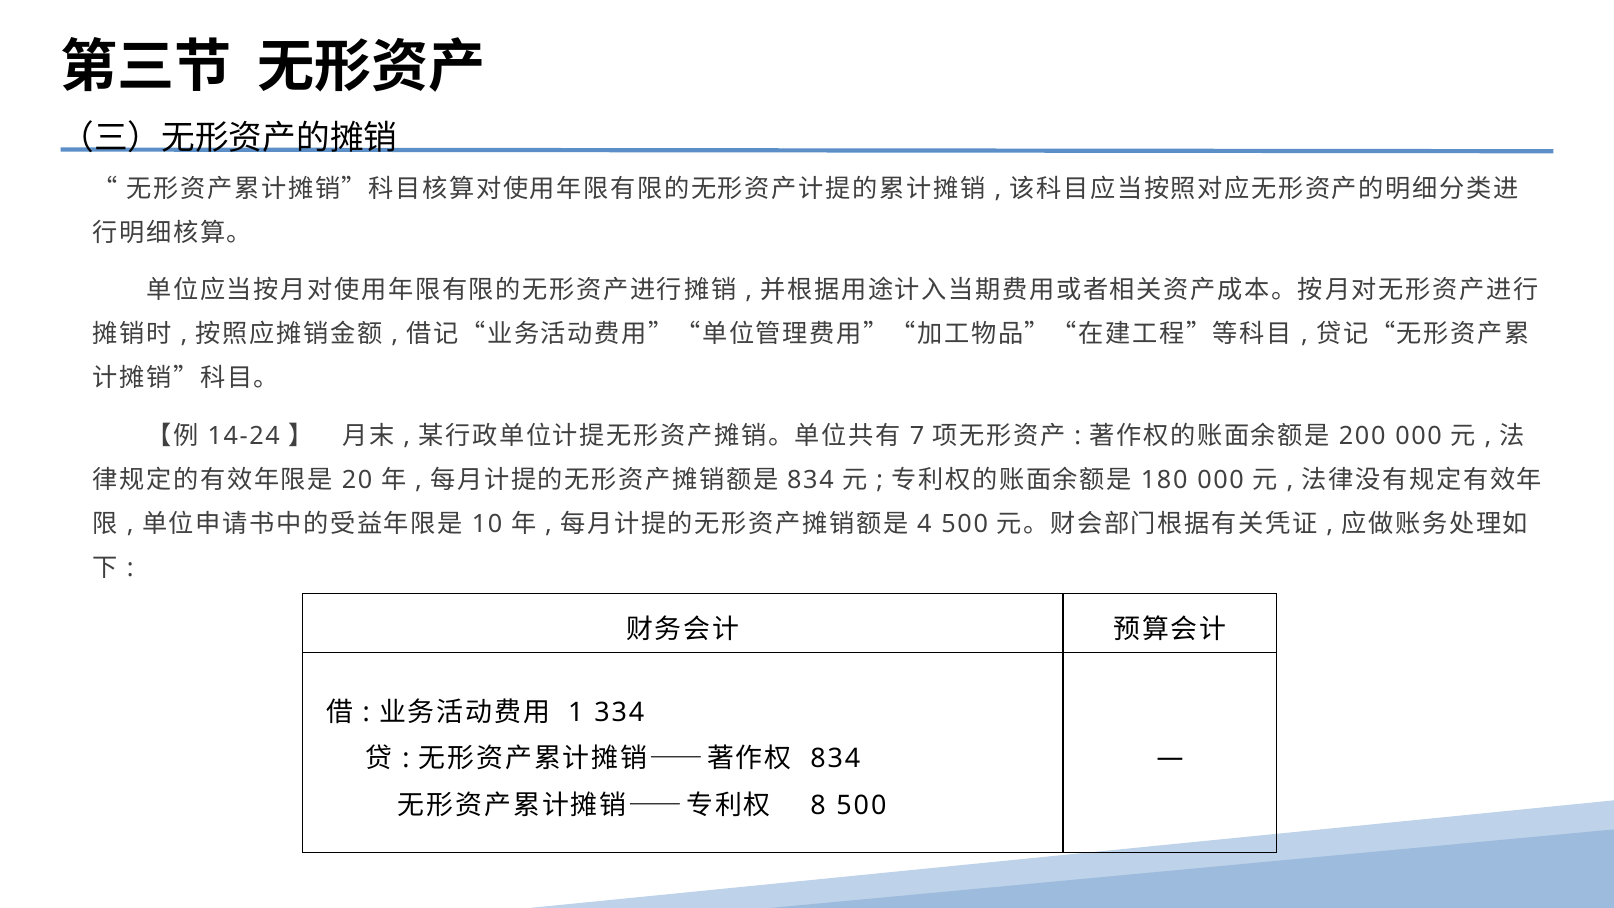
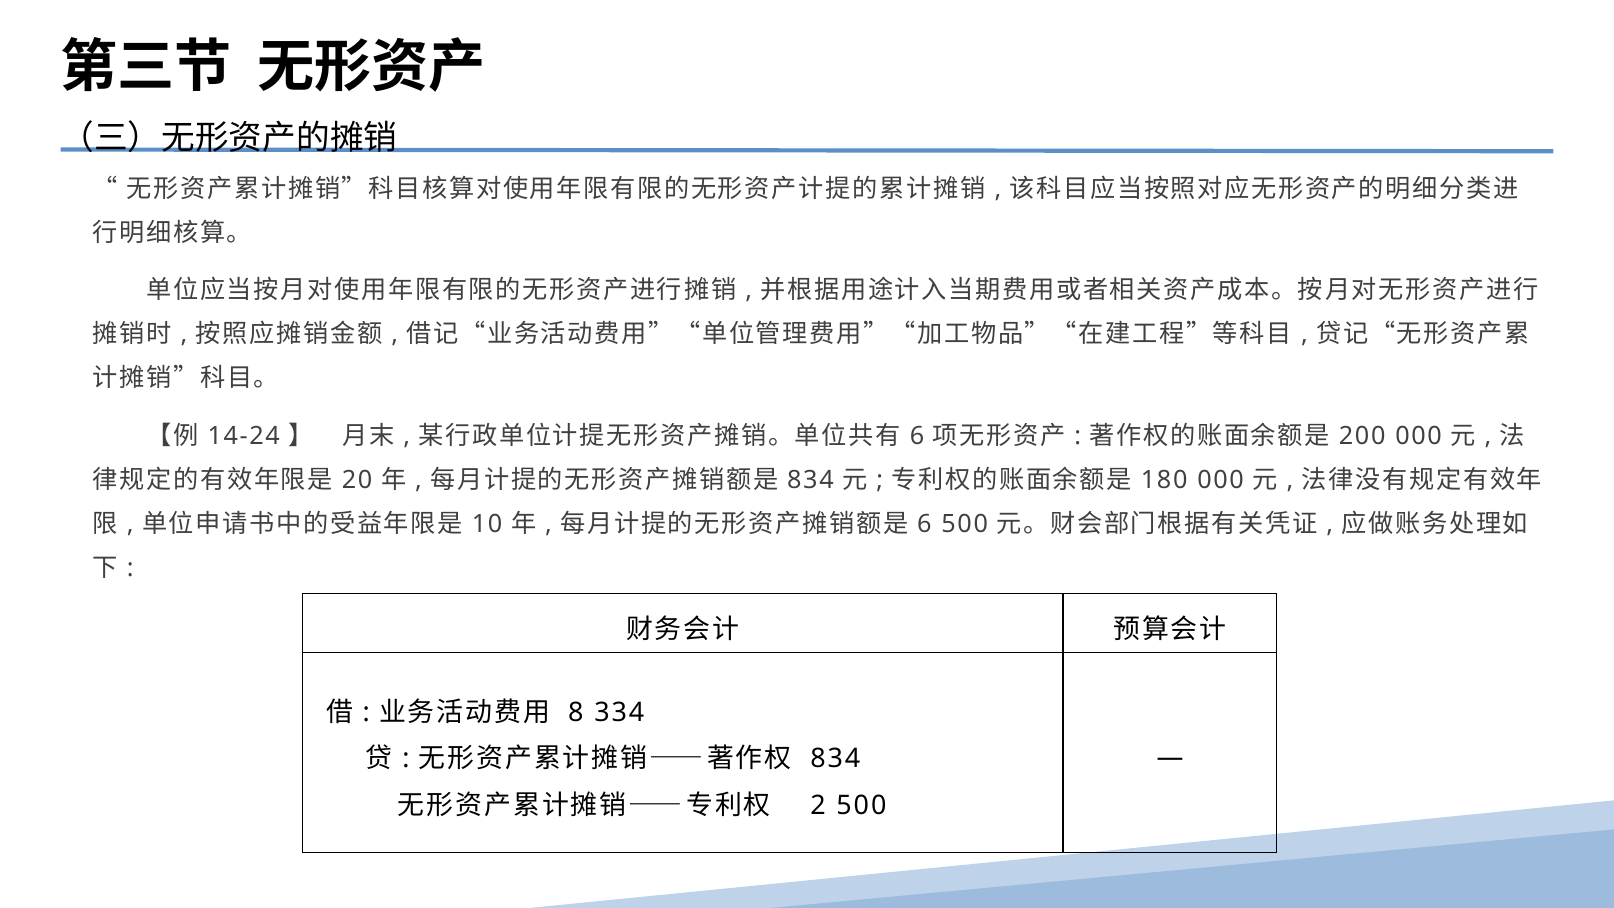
7: 7 -> 6 (917, 436)
4: 4 -> 6 (924, 524)
1: 1 -> 8 (576, 712)
8: 8 -> 2 (818, 806)
